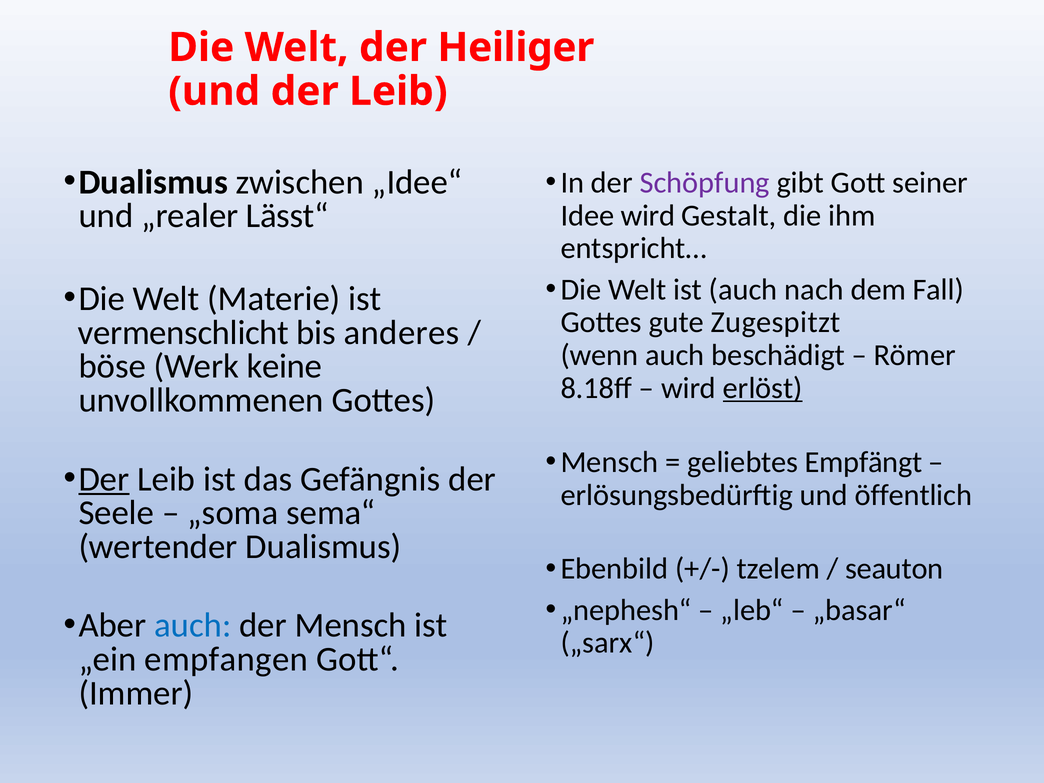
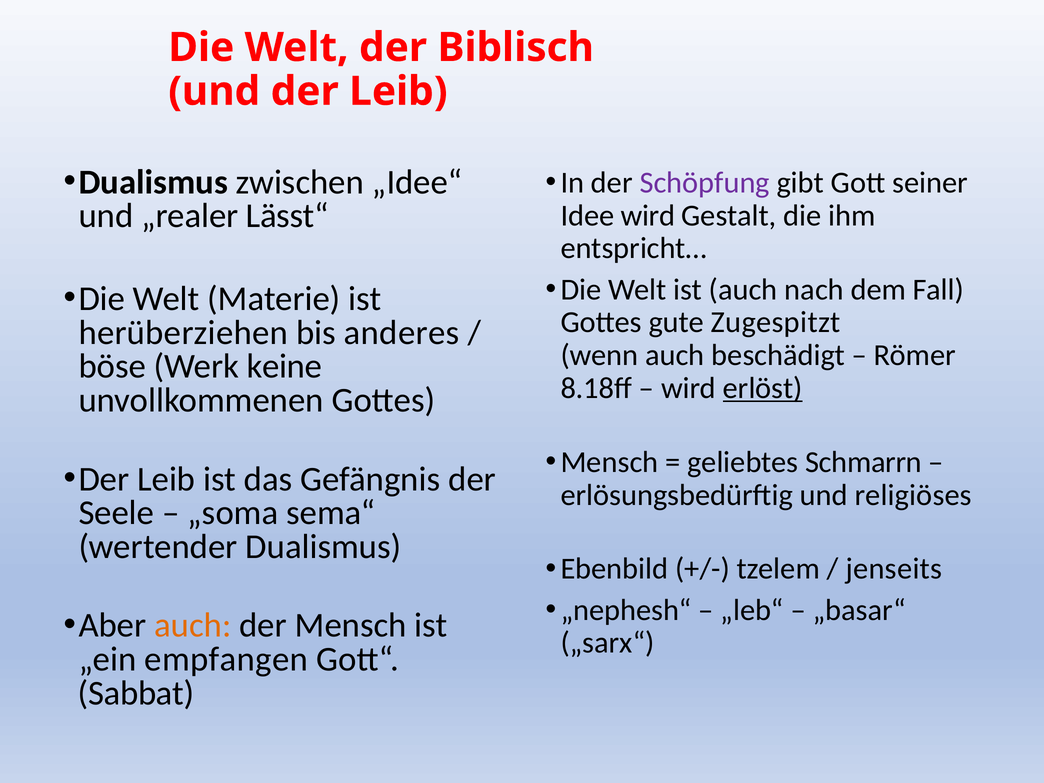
Heiliger: Heiliger -> Biblisch (516, 48)
vermenschlicht: vermenschlicht -> herüberziehen (183, 333)
Empfängt: Empfängt -> Schmarrn (864, 462)
Der underline: present -> none (104, 479)
öffentlich: öffentlich -> religiöses (913, 495)
seauton: seauton -> jenseits (894, 569)
auch colour: blue -> orange (193, 625)
Immer: Immer -> Sabbat (136, 693)
